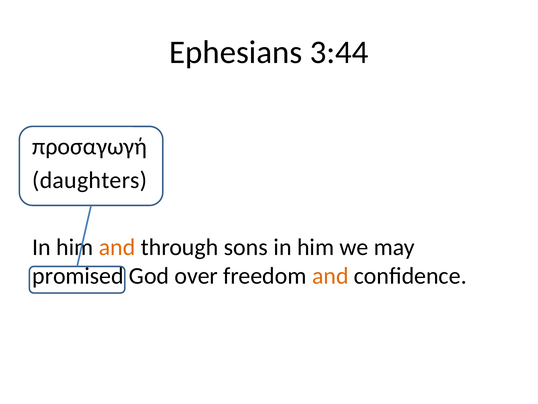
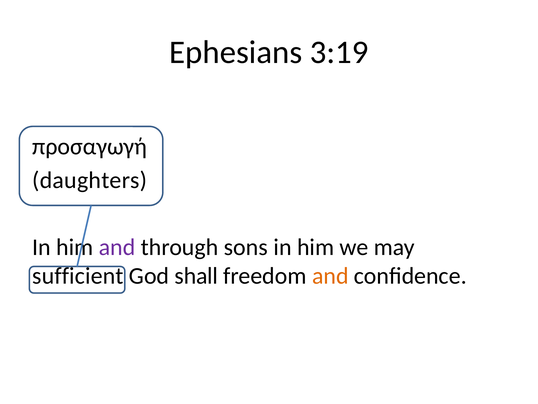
3:44: 3:44 -> 3:19 (339, 52)
and colour: orange -> purple (117, 247)
promised: promised -> sufficient (78, 276)
over: over -> shall (196, 276)
